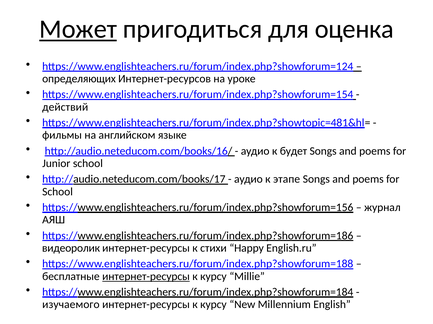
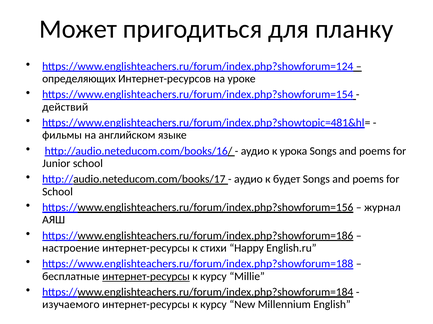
Может underline: present -> none (78, 29)
оценка: оценка -> планку (354, 29)
будет: будет -> урока (293, 151)
этапе: этапе -> будет (287, 180)
видеоролик: видеоролик -> настроение (71, 249)
